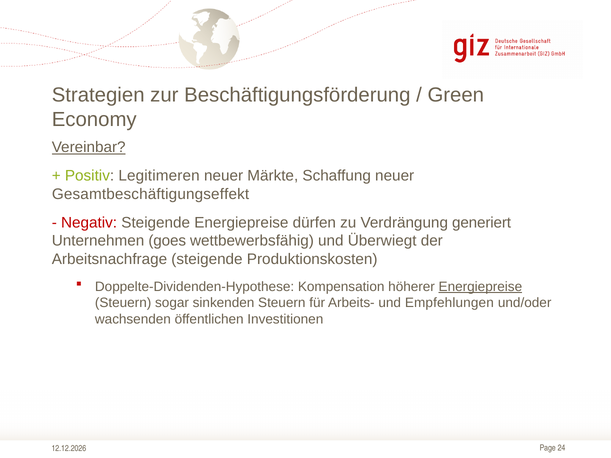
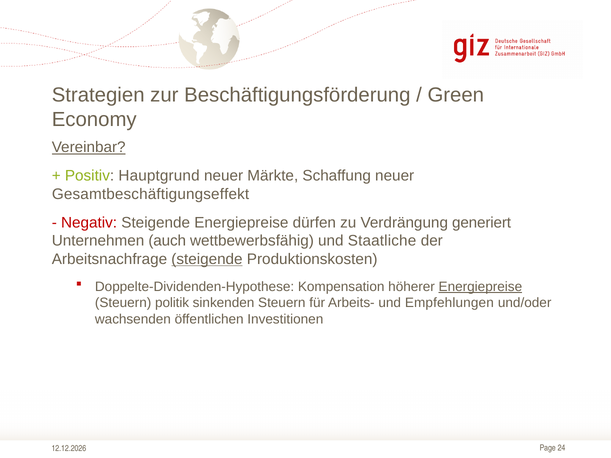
Legitimeren: Legitimeren -> Hauptgrund (159, 176)
goes: goes -> auch (167, 241)
Überwiegt: Überwiegt -> Staatliche (382, 241)
steigende underline: none -> present (207, 259)
sogar: sogar -> politik (172, 303)
